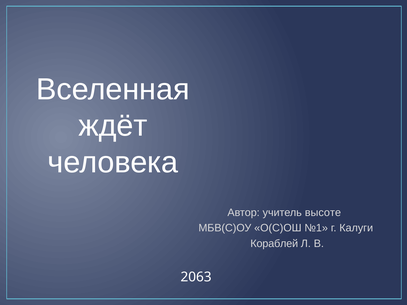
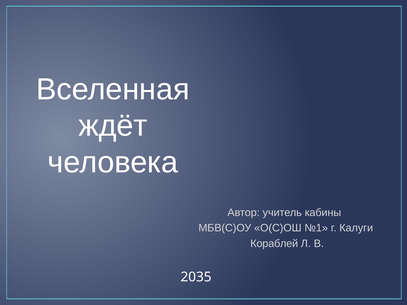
высоте: высоте -> кабины (323, 213)
2063: 2063 -> 2035 (196, 277)
